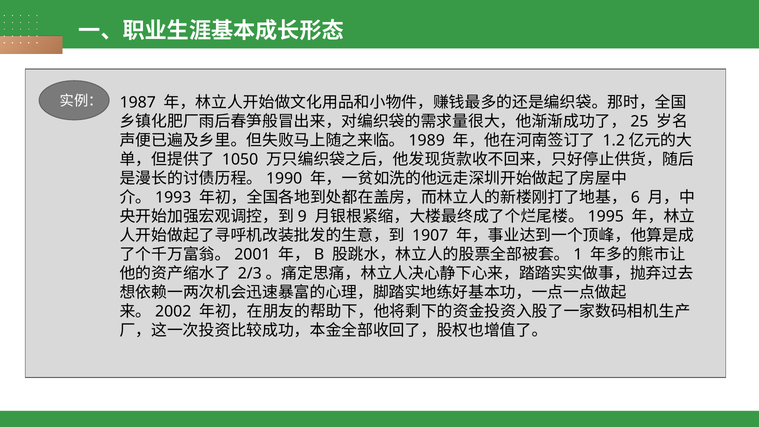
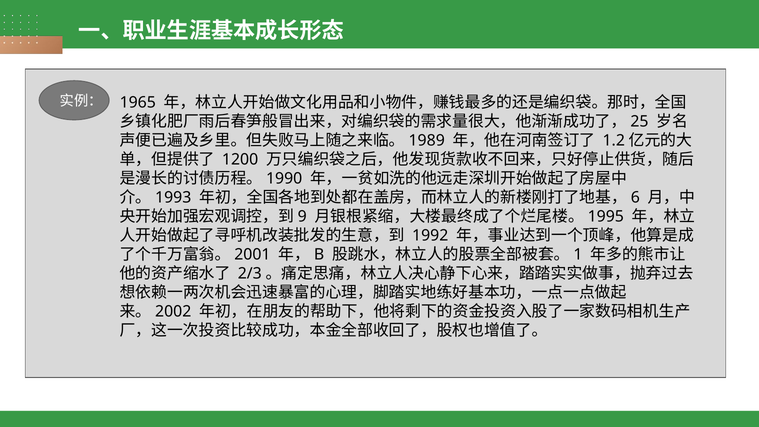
1987: 1987 -> 1965 (138, 103)
1050: 1050 -> 1200 (240, 160)
1907: 1907 -> 1992 (430, 236)
